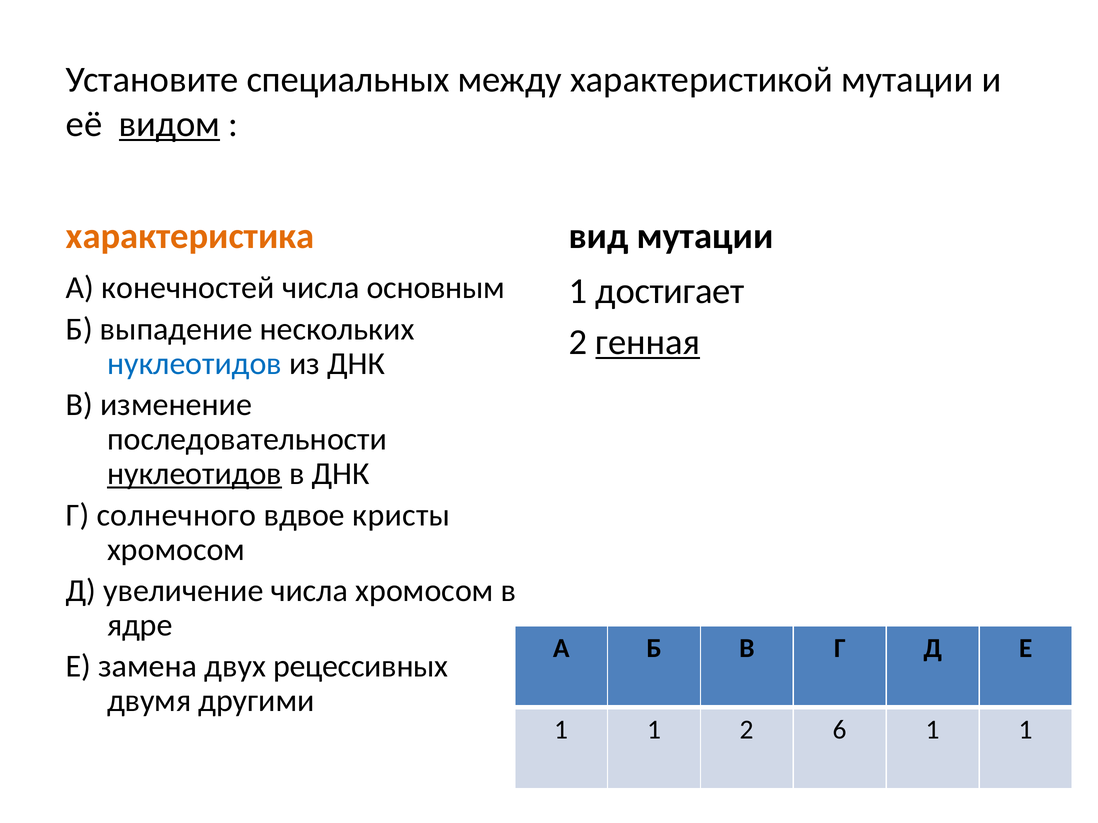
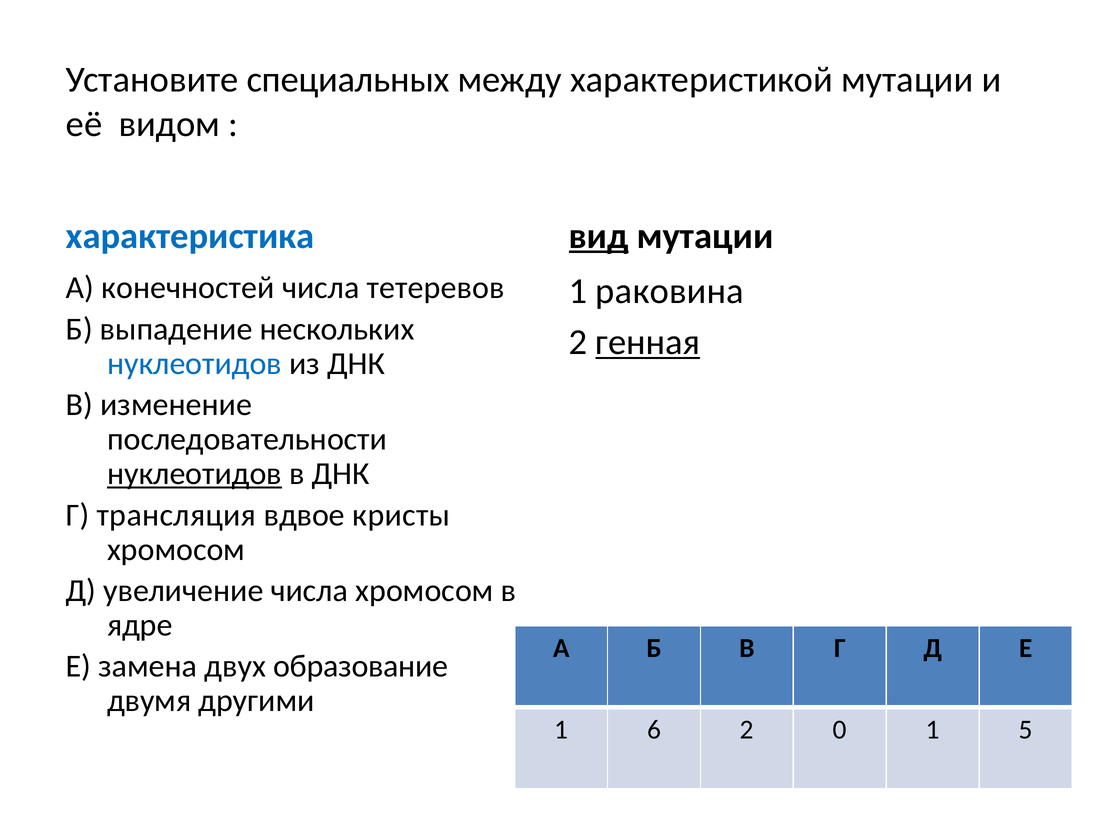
видом underline: present -> none (169, 124)
характеристика colour: orange -> blue (190, 236)
вид underline: none -> present (599, 236)
основным: основным -> тетеревов (436, 288)
достигает: достигает -> раковина (670, 291)
солнечного: солнечного -> трансляция (176, 515)
рецессивных: рецессивных -> образование (361, 667)
1: 1 -> 6 (654, 730)
6: 6 -> 0 (840, 730)
1: 1 -> 5 (1026, 730)
